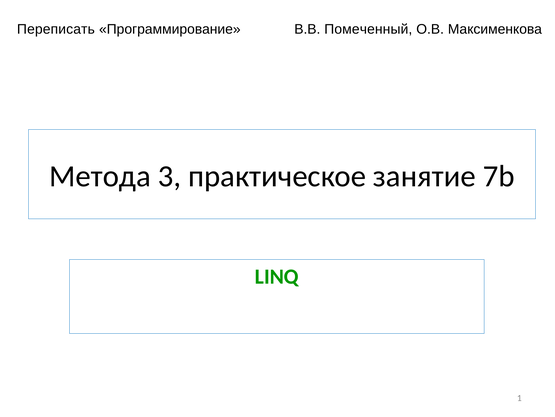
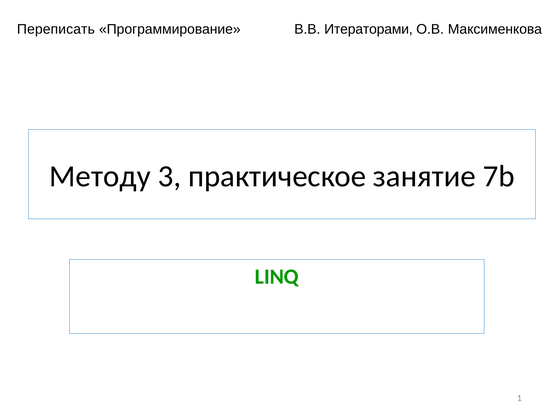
Помеченный: Помеченный -> Итераторами (368, 29)
Метода: Метода -> Методу (100, 176)
